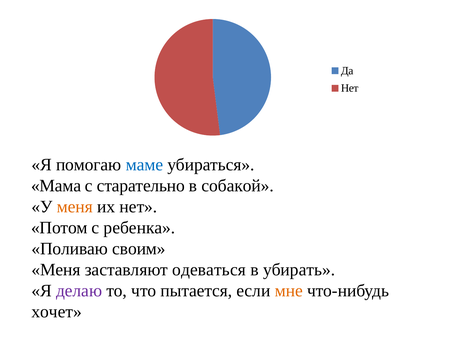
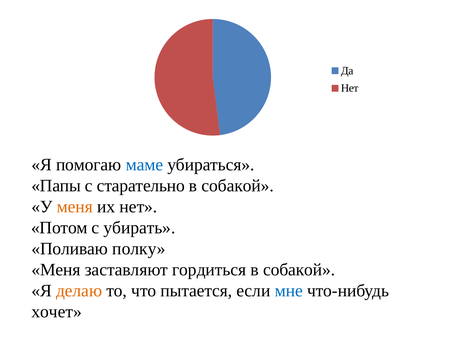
Мама: Мама -> Папы (56, 186)
ребенка: ребенка -> убирать (140, 227)
своим: своим -> полку (139, 248)
одеваться: одеваться -> гордиться (209, 269)
убирать: убирать -> собакой (299, 269)
делаю colour: purple -> orange (79, 290)
мне colour: orange -> blue (289, 290)
